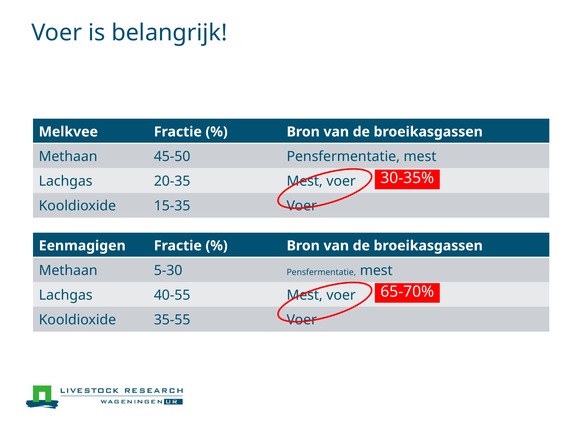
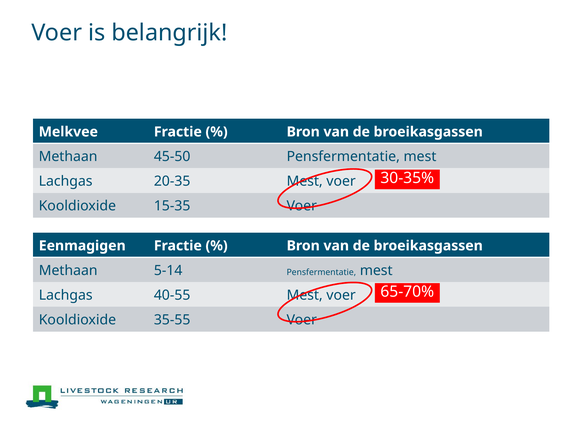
5-30: 5-30 -> 5-14 (168, 271)
